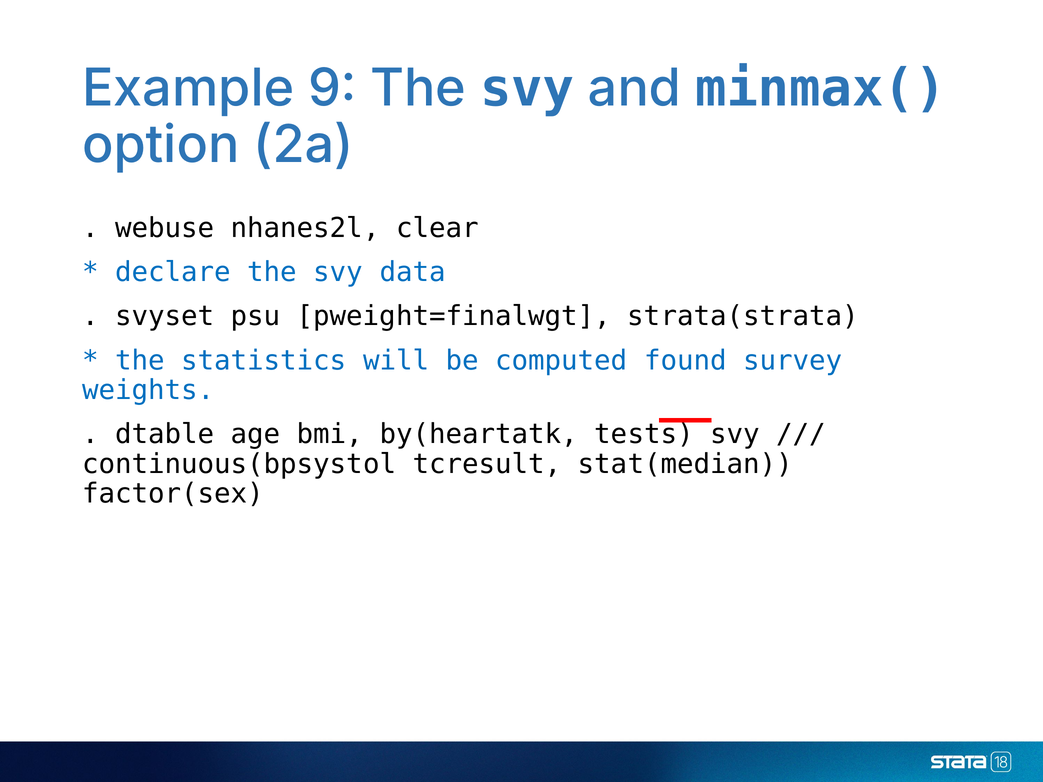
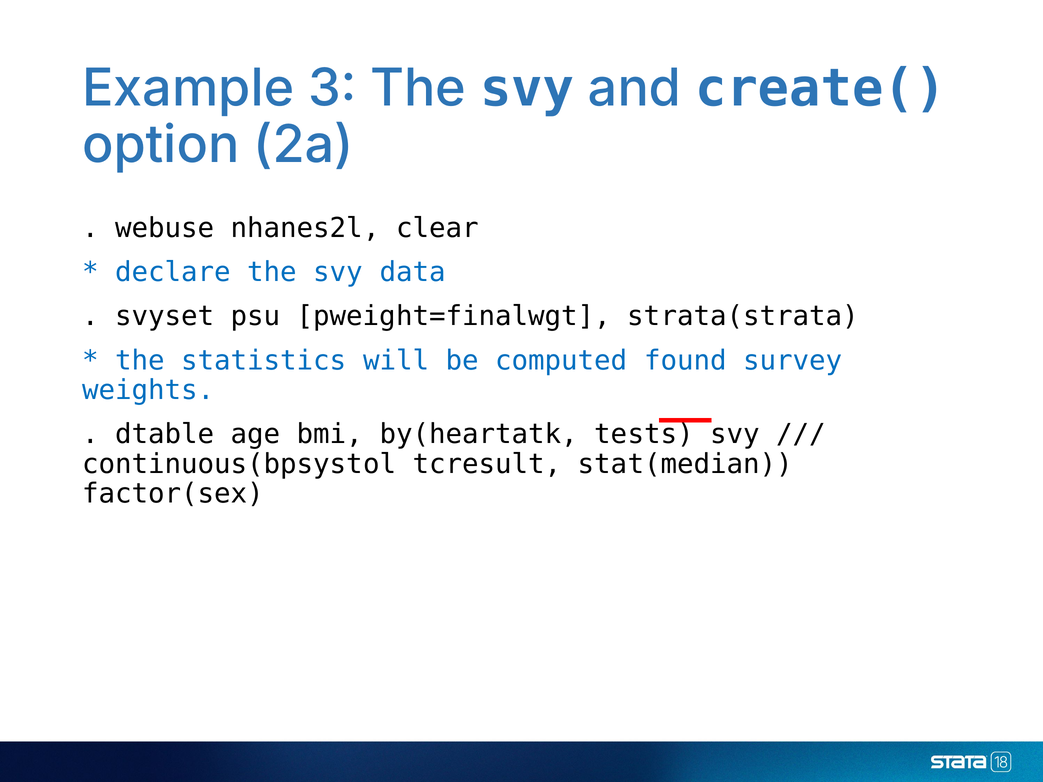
9: 9 -> 3 (332, 89)
minmax(: minmax( -> create( (821, 89)
